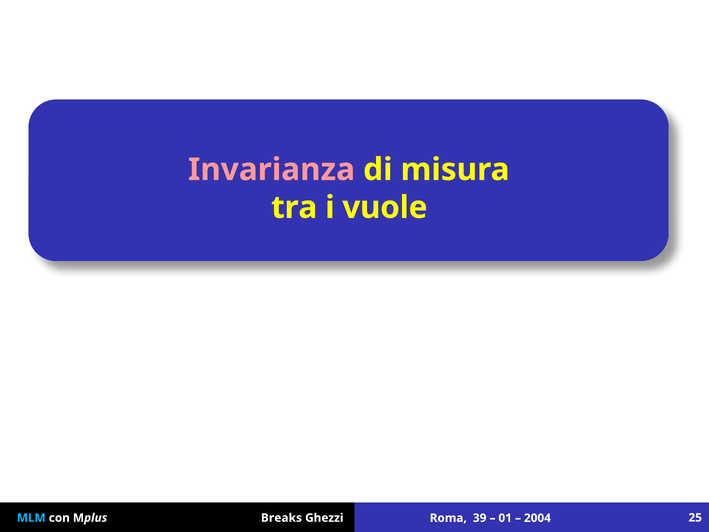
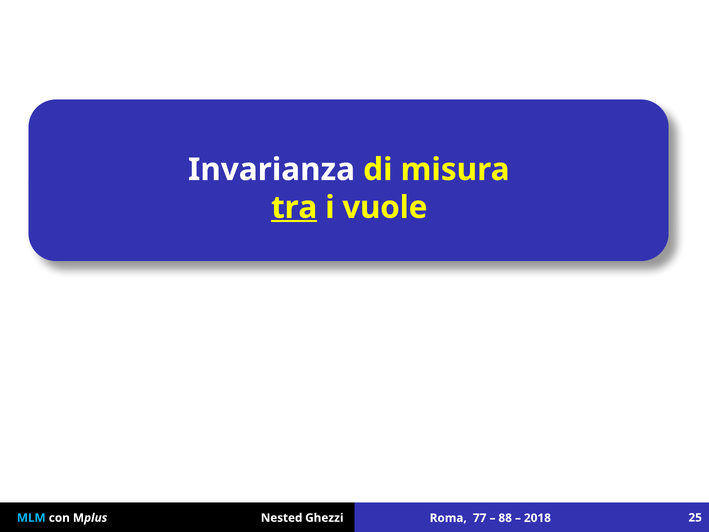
Invarianza colour: pink -> white (272, 170)
tra underline: none -> present (294, 207)
Breaks: Breaks -> Nested (282, 518)
39: 39 -> 77 (480, 518)
01: 01 -> 88 (505, 518)
2004: 2004 -> 2018 (537, 518)
